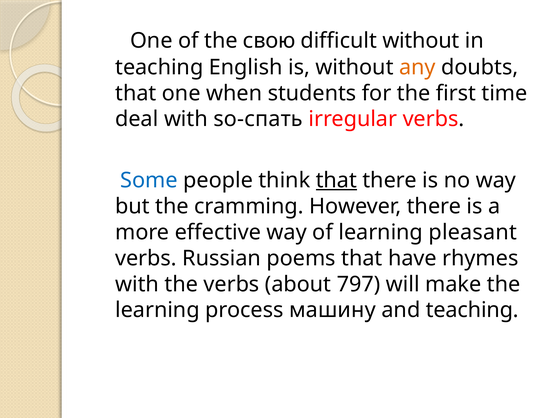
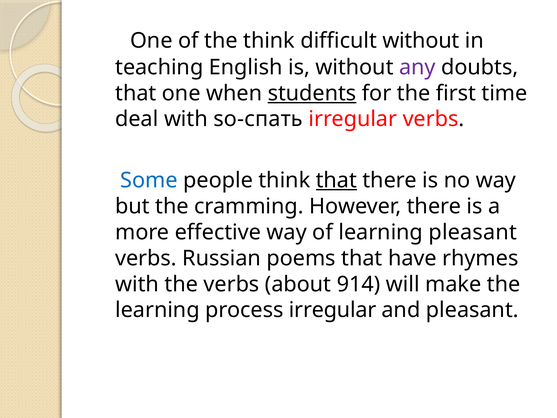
the свою: свою -> think (269, 41)
any colour: orange -> purple (417, 67)
students underline: none -> present (312, 93)
797: 797 -> 914 (358, 284)
process машину: машину -> irregular (333, 310)
and teaching: teaching -> pleasant (472, 310)
